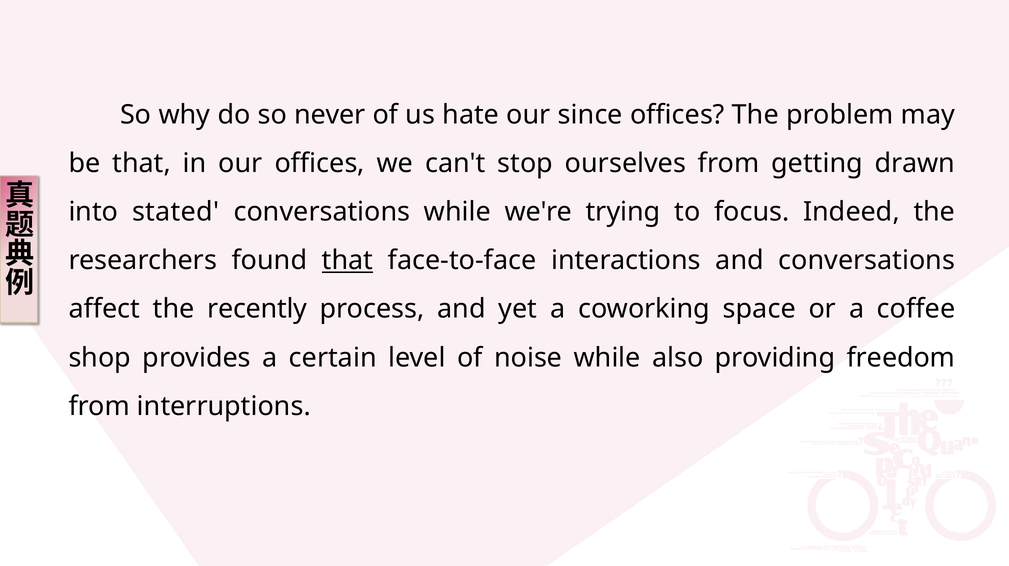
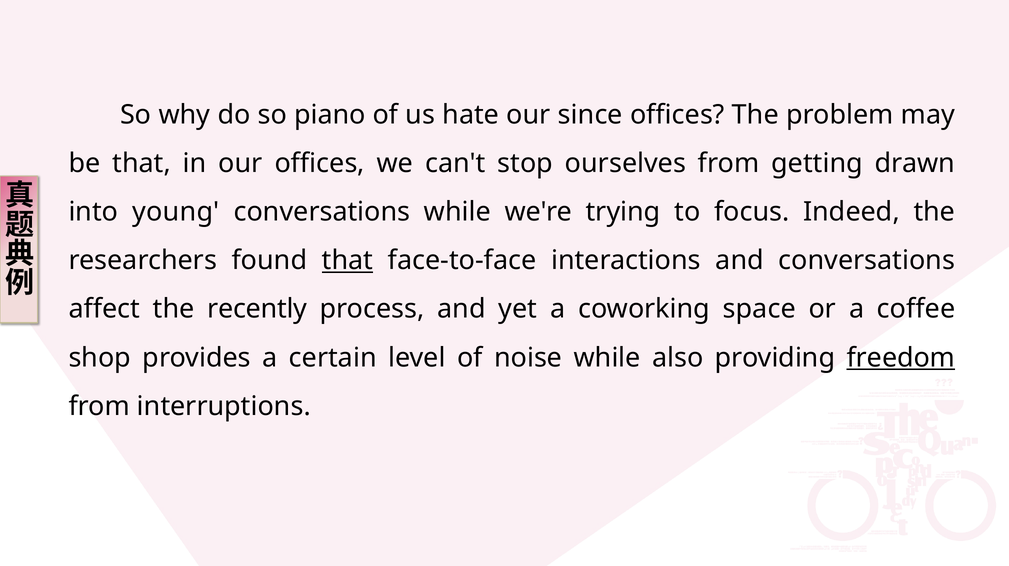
never: never -> piano (330, 115)
stated: stated -> young (176, 212)
freedom underline: none -> present (901, 357)
